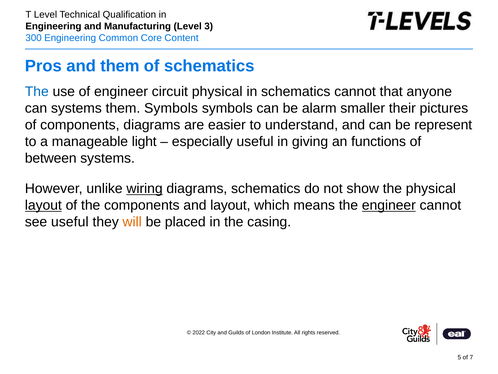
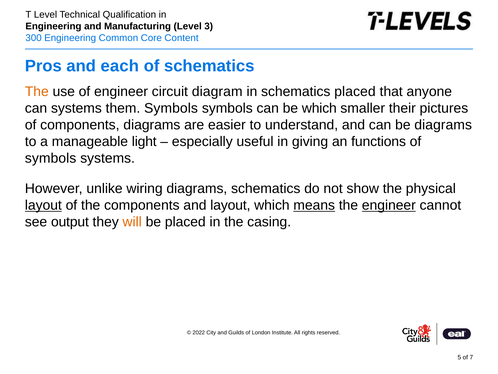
and them: them -> each (120, 66)
The colour: blue -> orange (37, 92)
circuit physical: physical -> diagram (217, 92)
schematics cannot: cannot -> placed (355, 92)
be alarm: alarm -> which (319, 108)
be represent: represent -> diagrams (443, 125)
between: between -> symbols (51, 158)
wiring underline: present -> none (145, 188)
means underline: none -> present (314, 205)
see useful: useful -> output (70, 222)
